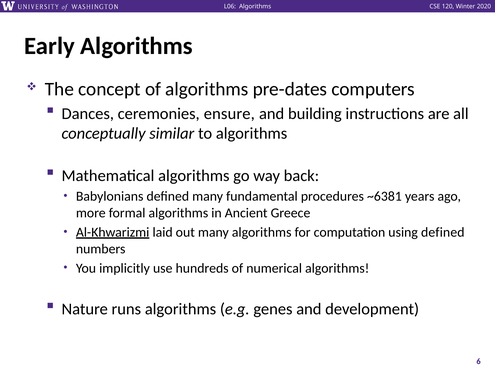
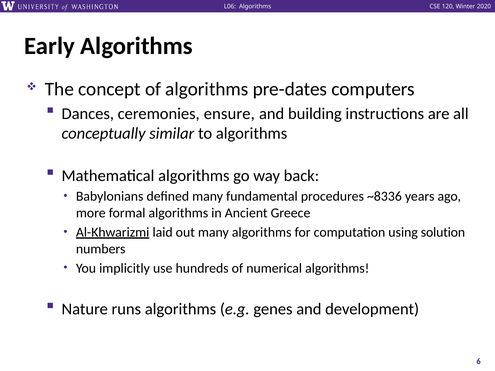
~6381: ~6381 -> ~8336 (384, 197)
using defined: defined -> solution (443, 232)
